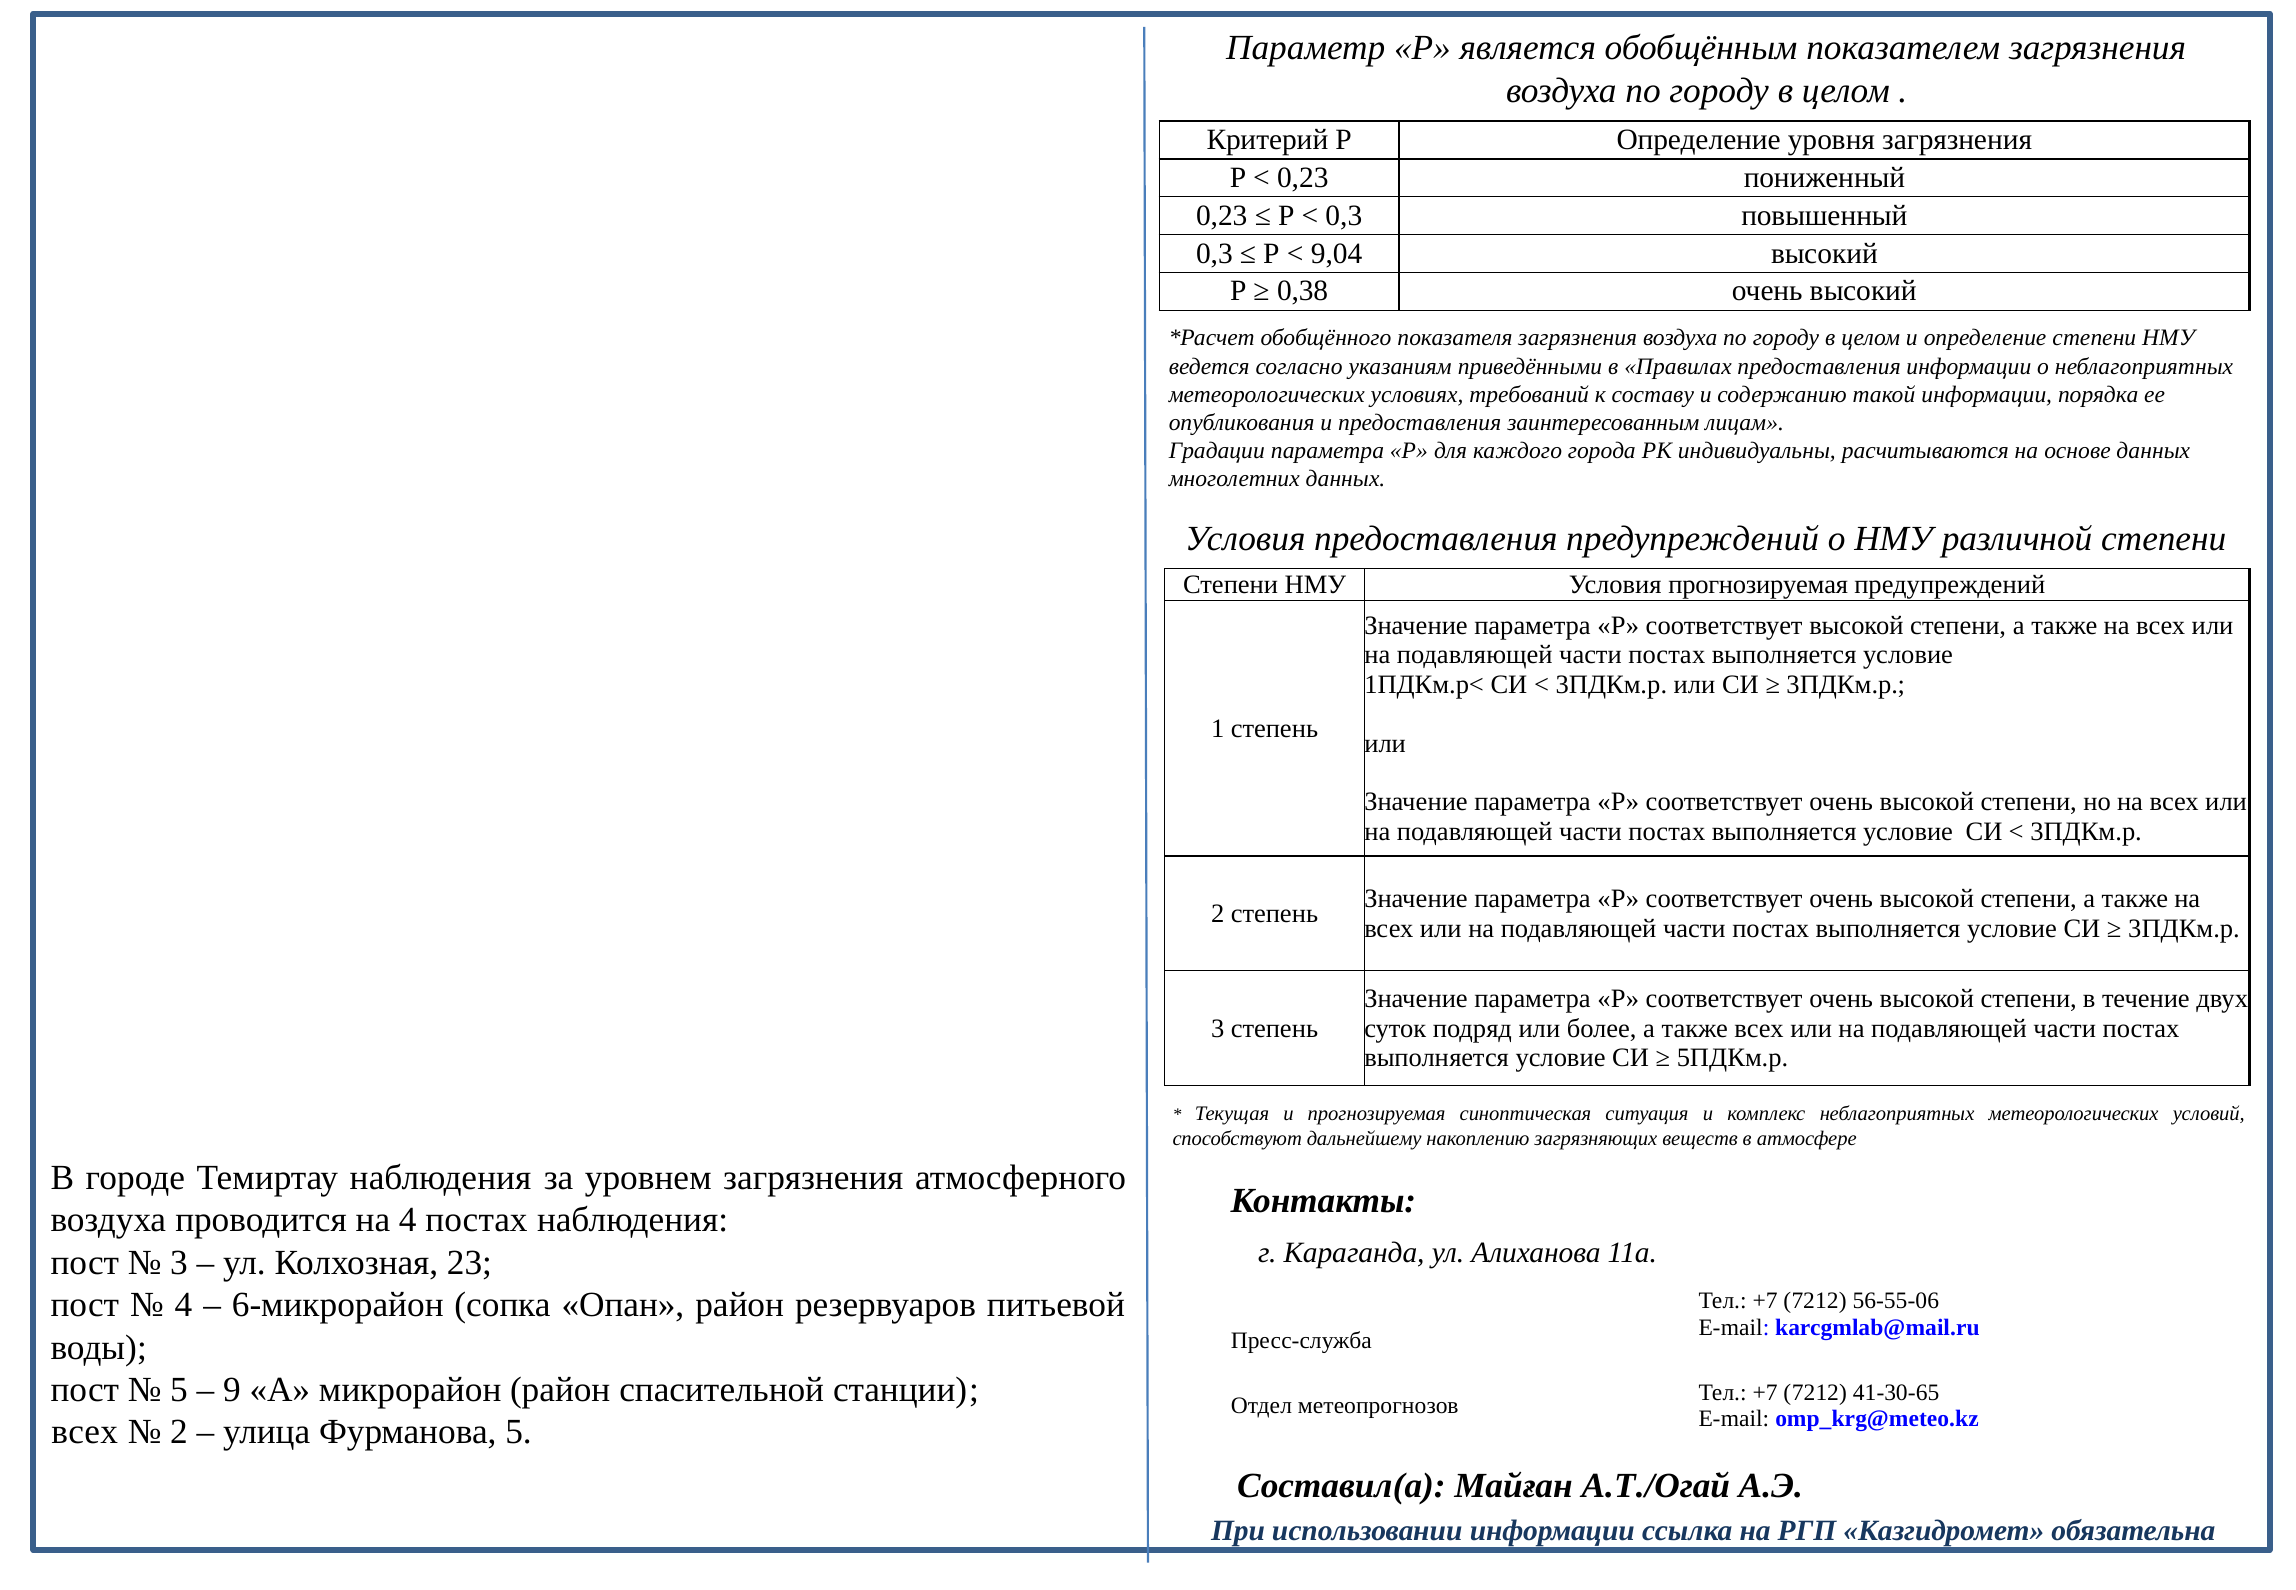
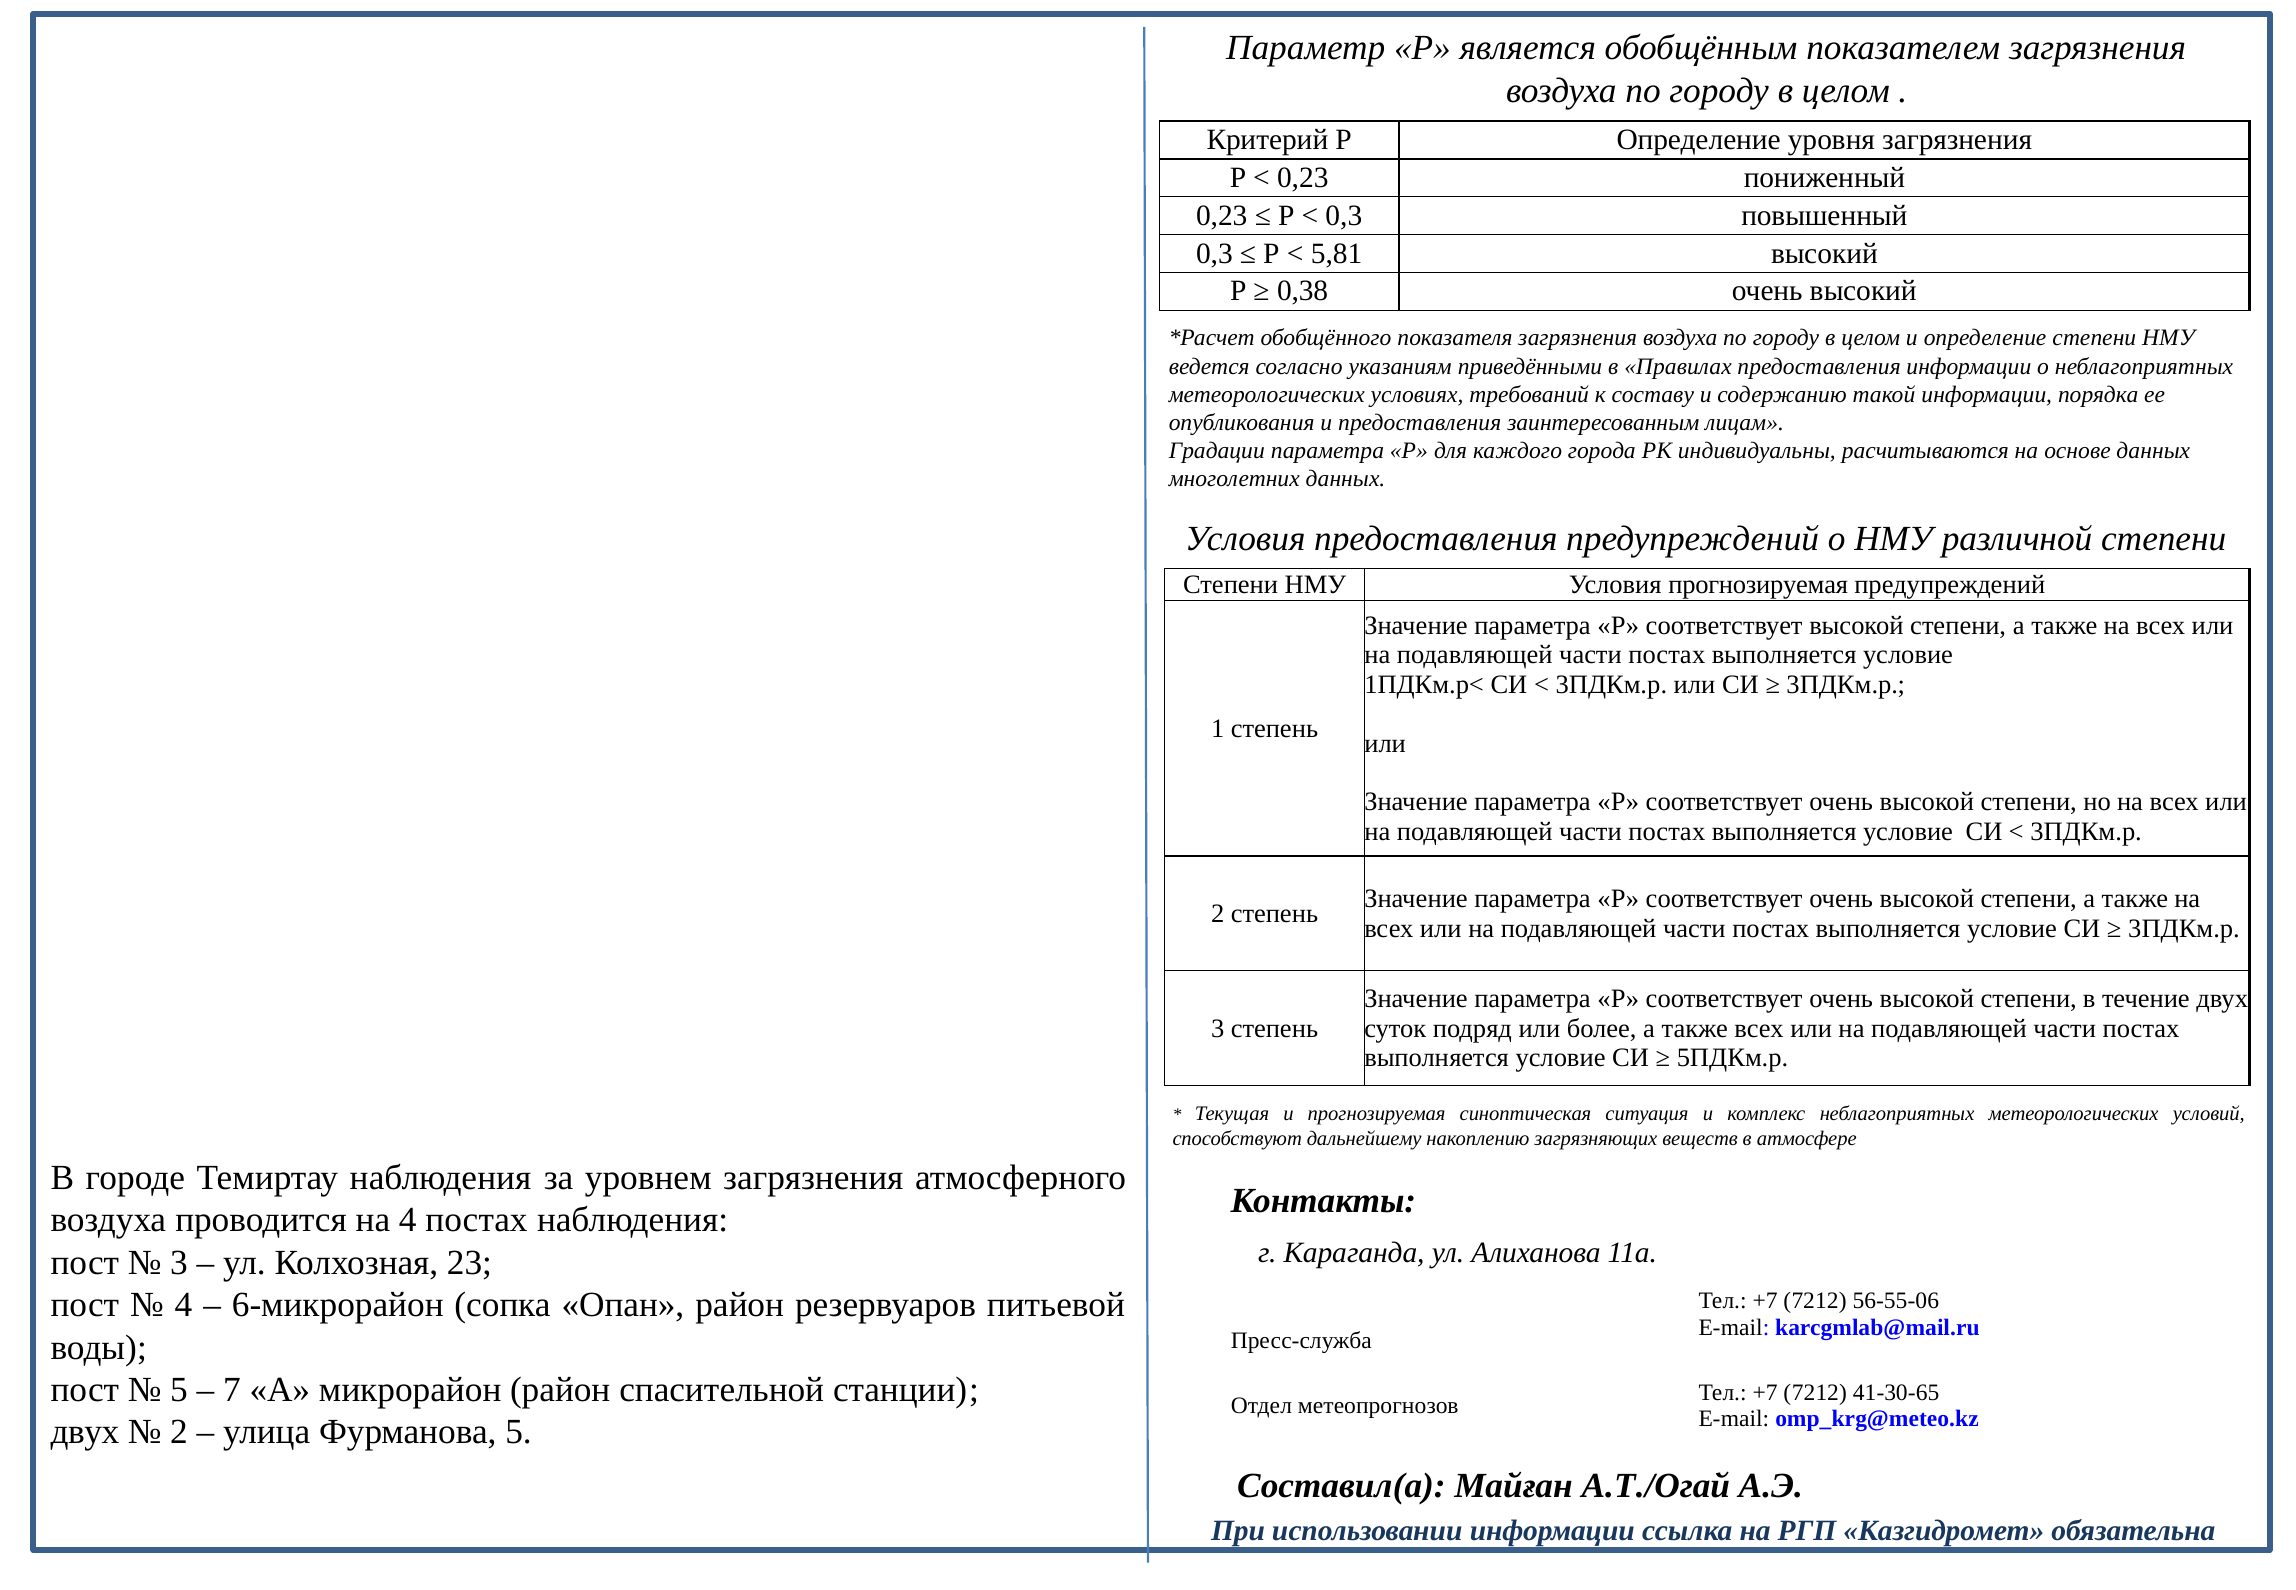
9,04: 9,04 -> 5,81 (1337, 253)
9: 9 -> 7 (232, 1389)
всех: всех -> двух (85, 1432)
